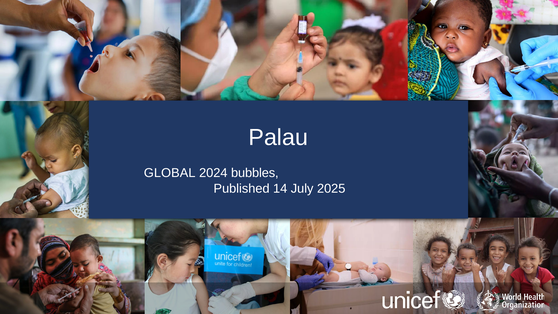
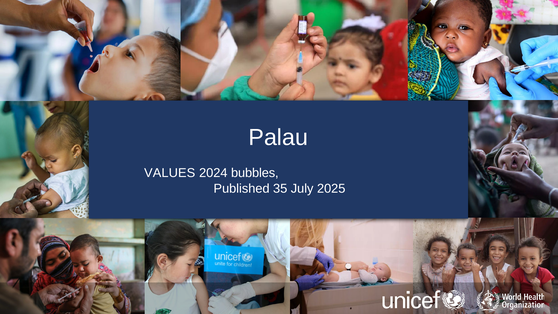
GLOBAL: GLOBAL -> VALUES (170, 173)
14: 14 -> 35 (280, 188)
